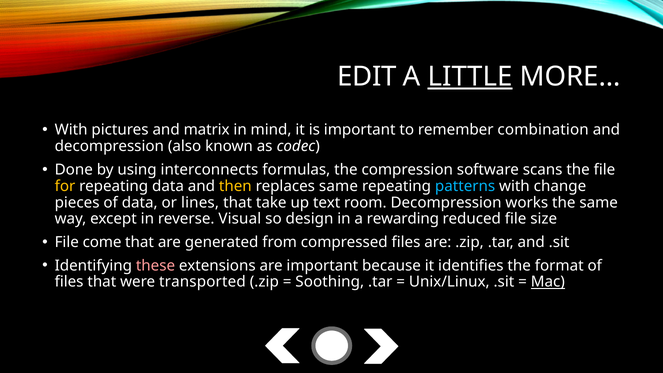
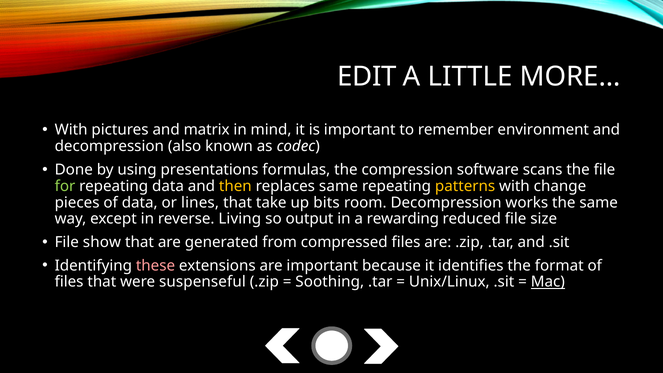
LITTLE underline: present -> none (470, 77)
combination: combination -> environment (543, 130)
interconnects: interconnects -> presentations (210, 170)
for colour: yellow -> light green (65, 186)
patterns colour: light blue -> yellow (465, 186)
text: text -> bits (327, 202)
Visual: Visual -> Living (240, 219)
design: design -> output (310, 219)
come: come -> show (102, 242)
transported: transported -> suspenseful (202, 282)
